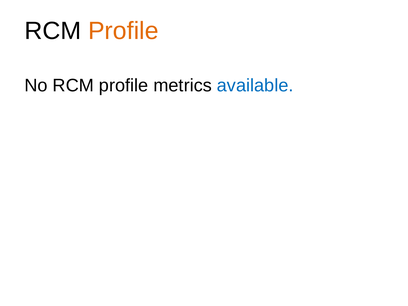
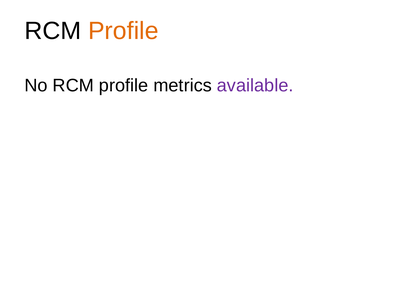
available colour: blue -> purple (255, 86)
